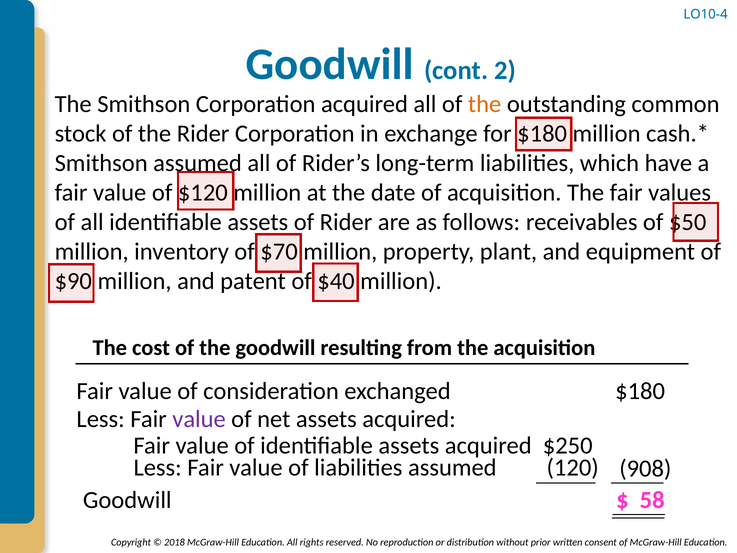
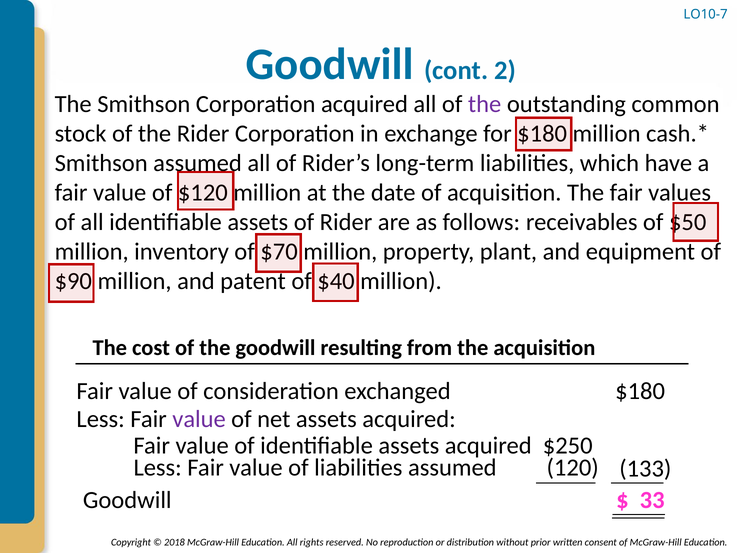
LO10-4: LO10-4 -> LO10-7 (706, 15)
the colour: orange -> purple (485, 104)
908: 908 -> 133 (645, 469)
58: 58 -> 33 (652, 500)
